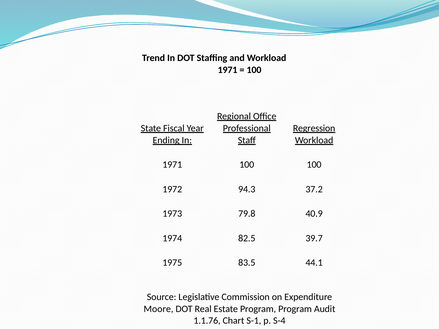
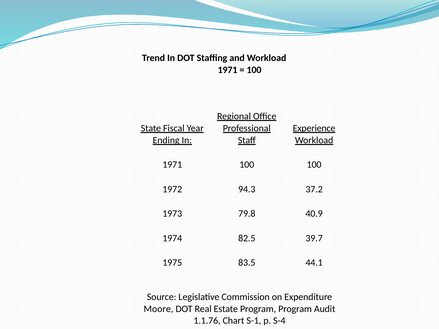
Regression: Regression -> Experience (314, 128)
